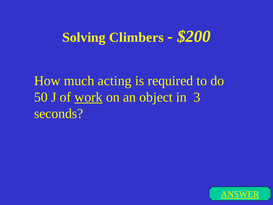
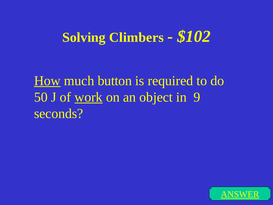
$200: $200 -> $102 (194, 36)
How underline: none -> present (47, 81)
acting: acting -> button (115, 81)
3: 3 -> 9 (197, 97)
